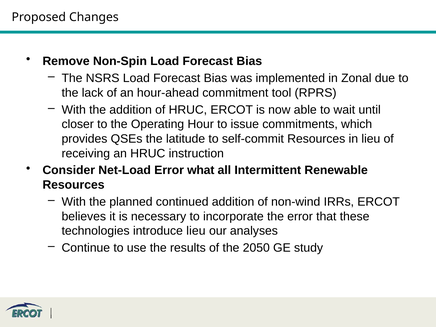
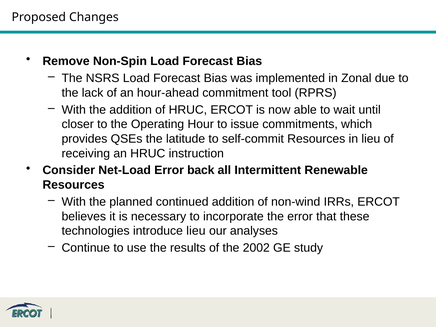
what: what -> back (201, 170)
2050: 2050 -> 2002 (256, 248)
